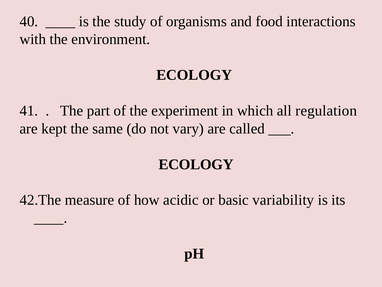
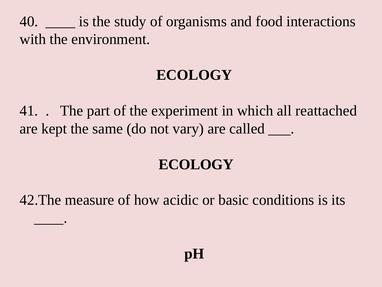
regulation: regulation -> reattached (326, 111)
variability: variability -> conditions (283, 200)
